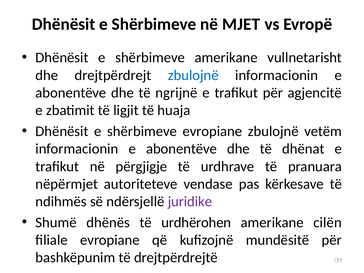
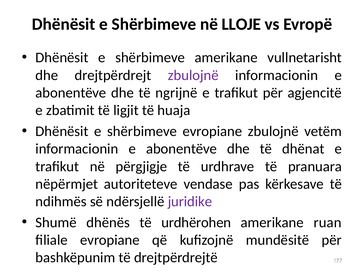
MJET: MJET -> LLOJE (241, 24)
zbulojnë colour: blue -> purple (193, 75)
cilën: cilën -> ruan (328, 222)
